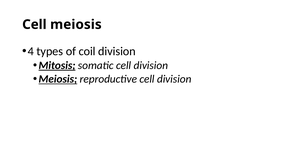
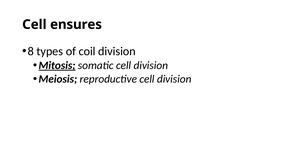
Cell meiosis: meiosis -> ensures (76, 24)
4: 4 -> 8 (31, 51)
Meiosis underline: present -> none (58, 79)
